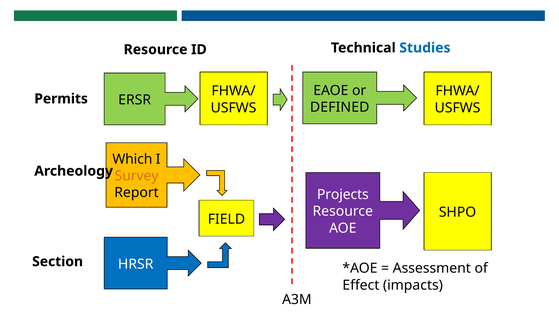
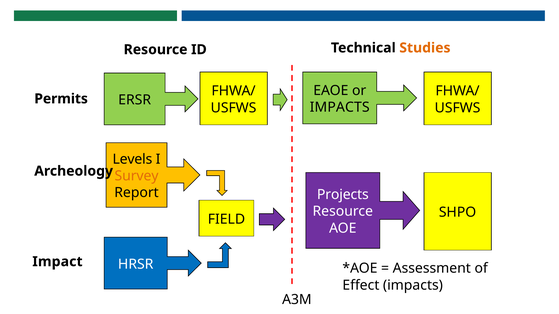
Studies colour: blue -> orange (425, 48)
DEFINED: DEFINED -> IMPACTS (340, 107)
Which: Which -> Levels (132, 159)
Section: Section -> Impact (57, 262)
